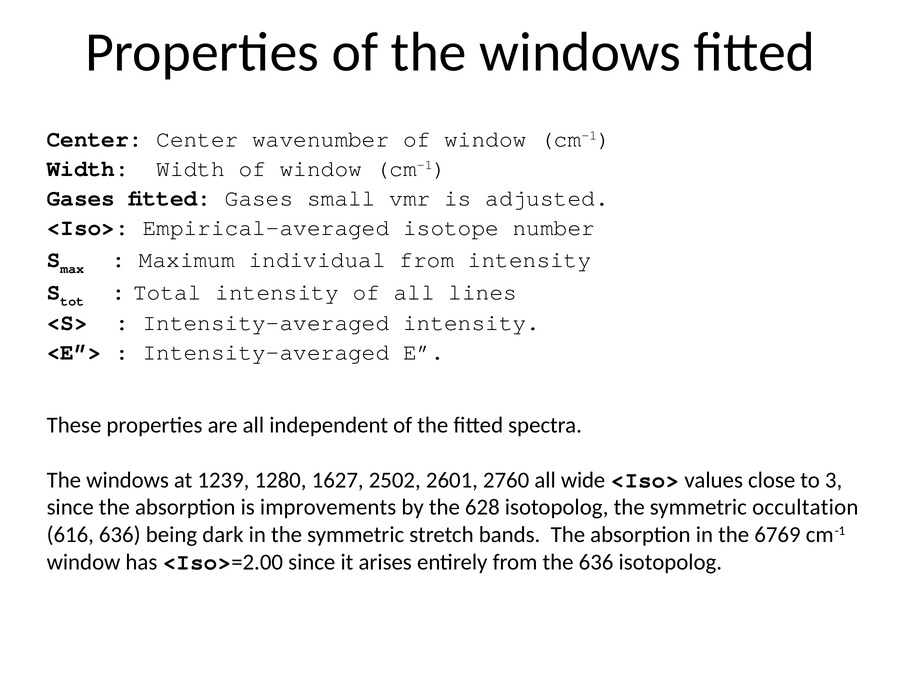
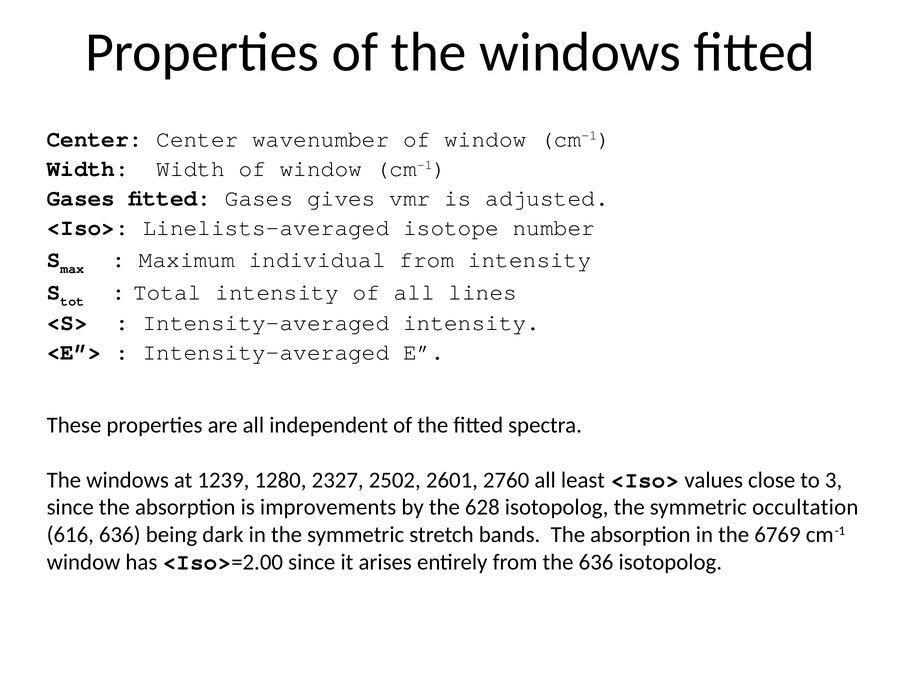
small: small -> gives (341, 198)
Empirical-averaged: Empirical-averaged -> Linelists-averaged (266, 228)
1627: 1627 -> 2327 (338, 480)
wide: wide -> least (583, 480)
